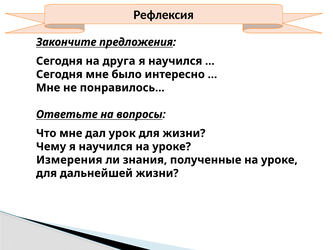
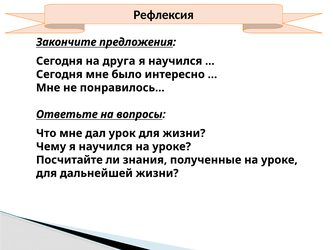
Измерения: Измерения -> Посчитайте (69, 160)
